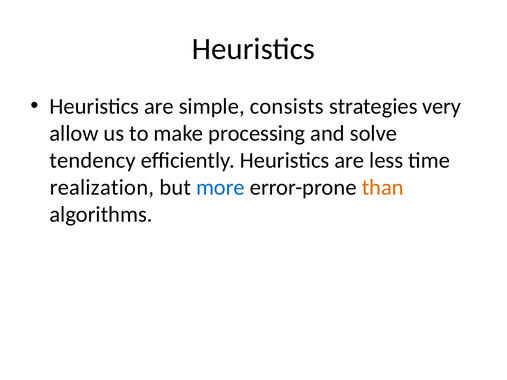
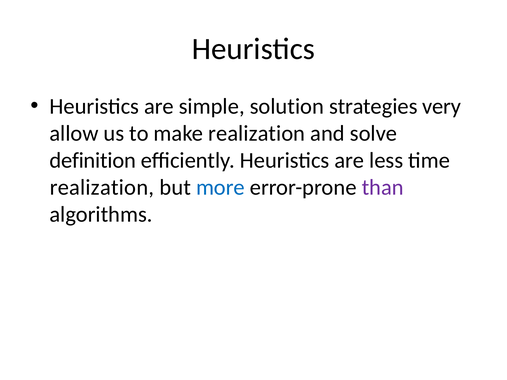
consists: consists -> solution (287, 106)
make processing: processing -> realization (257, 133)
tendency: tendency -> definition (93, 160)
than colour: orange -> purple (383, 187)
